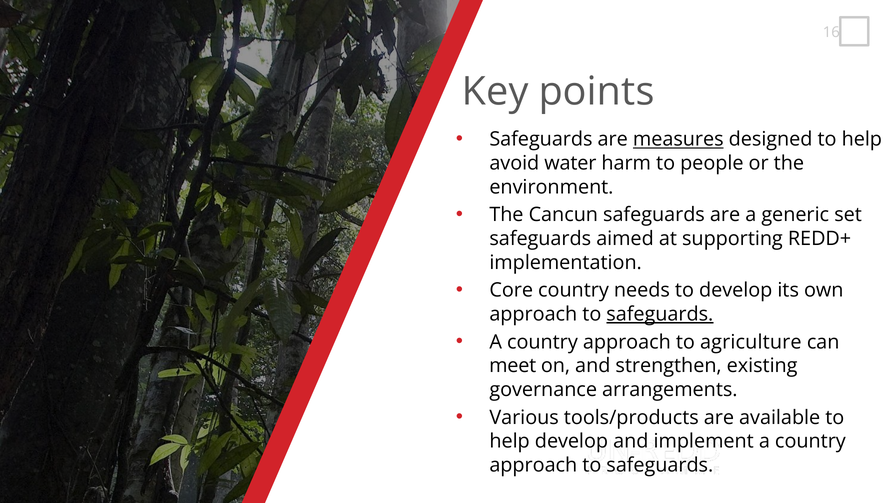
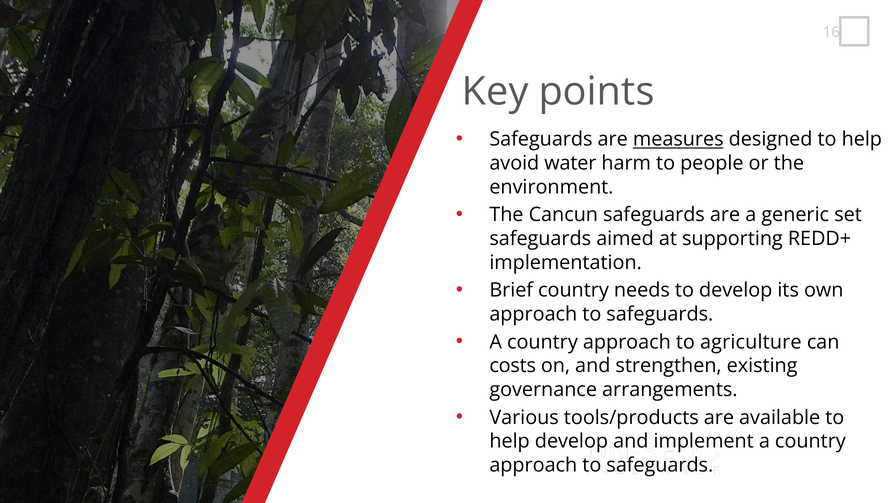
Core: Core -> Brief (511, 290)
safeguards underline: present -> none (660, 314)
meet: meet -> costs (513, 366)
